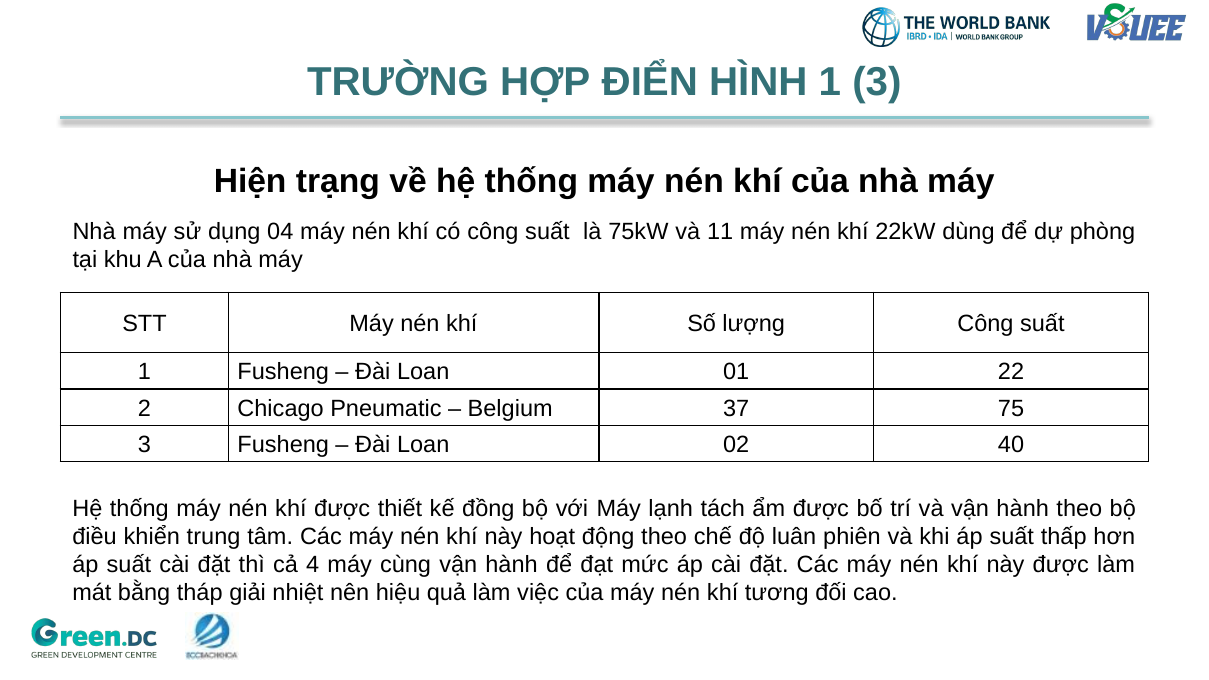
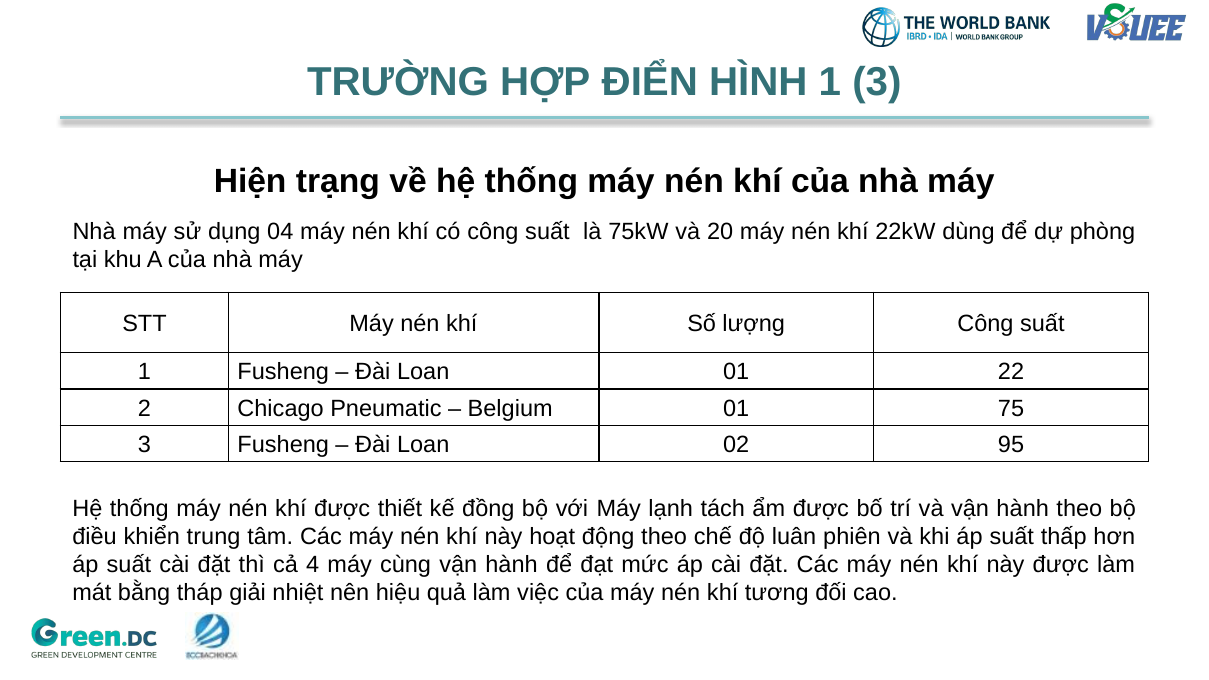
11: 11 -> 20 (720, 232)
Belgium 37: 37 -> 01 (736, 408)
40: 40 -> 95 (1011, 445)
